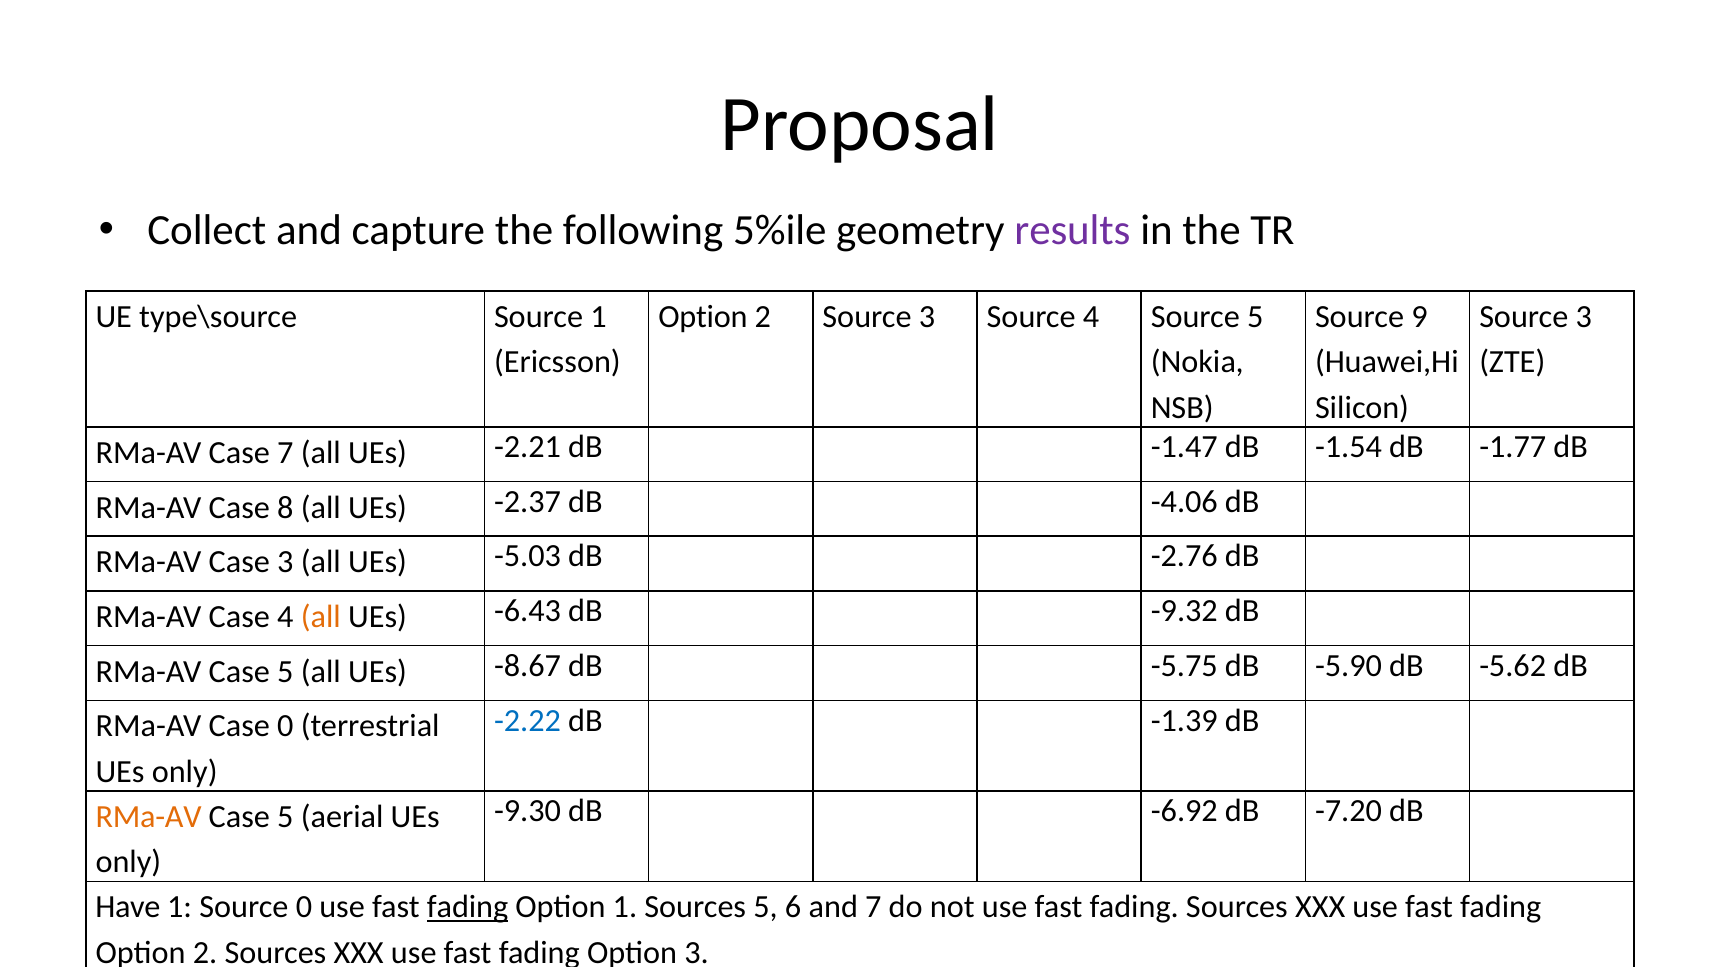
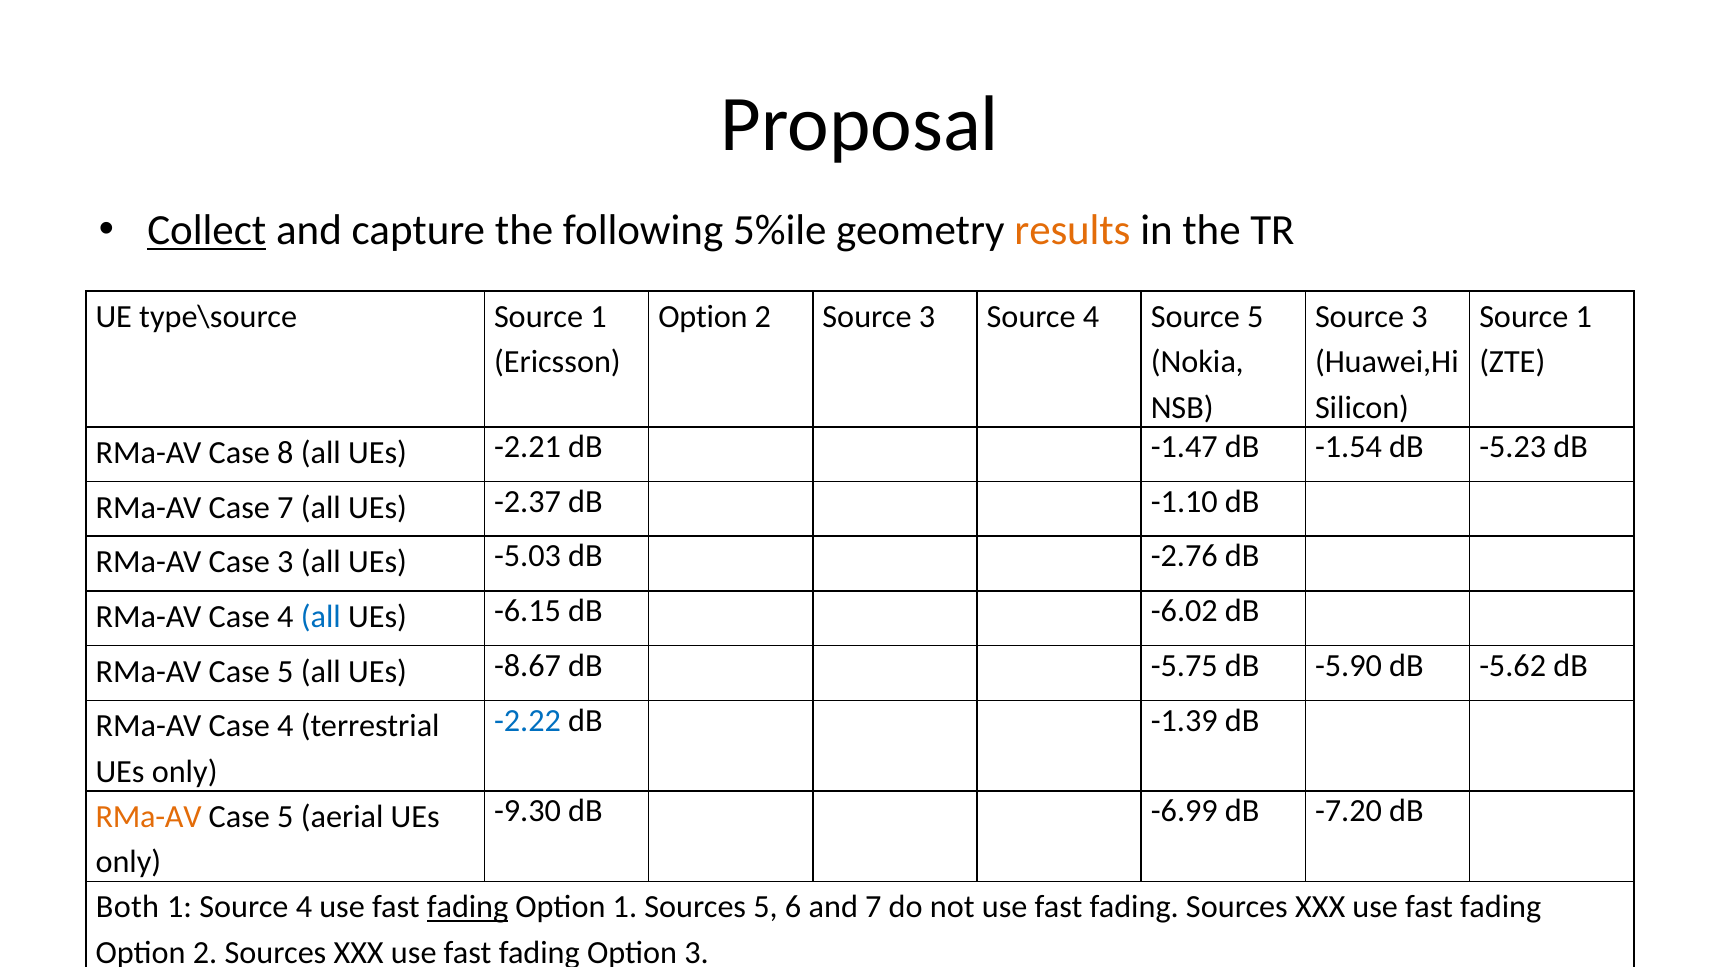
Collect underline: none -> present (207, 231)
results colour: purple -> orange (1072, 231)
9: 9 -> 3 (1420, 317)
3: 3 -> 1 (1584, 317)
Case 7: 7 -> 8 (285, 453)
-1.77: -1.77 -> -5.23 (1513, 447)
Case 8: 8 -> 7 (285, 508)
-4.06: -4.06 -> -1.10 (1184, 502)
all colour: orange -> blue (321, 617)
-6.43: -6.43 -> -6.15 (528, 611)
-9.32: -9.32 -> -6.02 (1184, 611)
0: 0 -> 4 (285, 727)
-6.92: -6.92 -> -6.99 (1184, 811)
Have: Have -> Both (128, 908)
1 Source 0: 0 -> 4 (304, 908)
